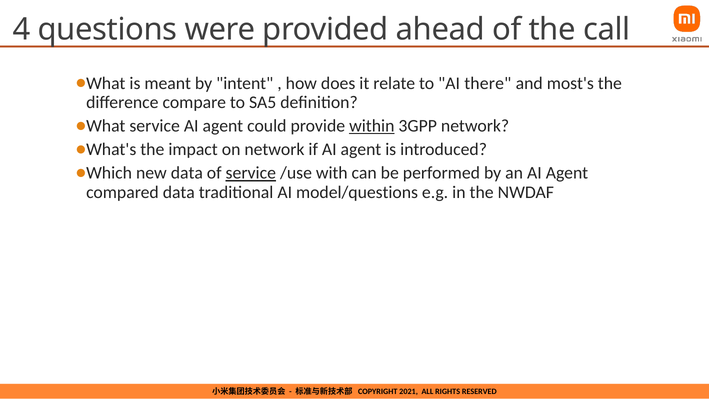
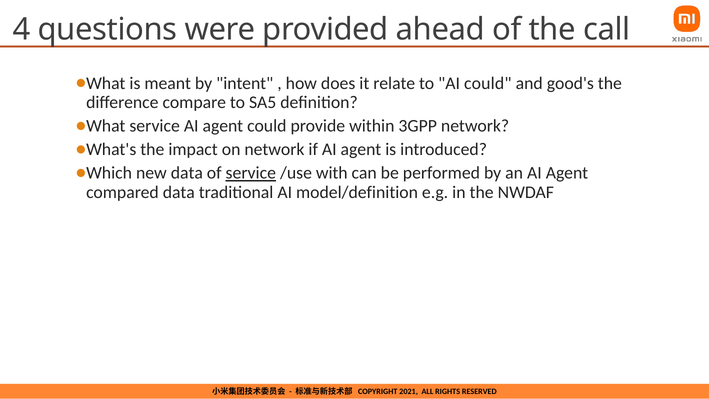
AI there: there -> could (488, 83)
most's: most's -> good's (570, 83)
within underline: present -> none (372, 126)
model/questions: model/questions -> model/definition (357, 192)
